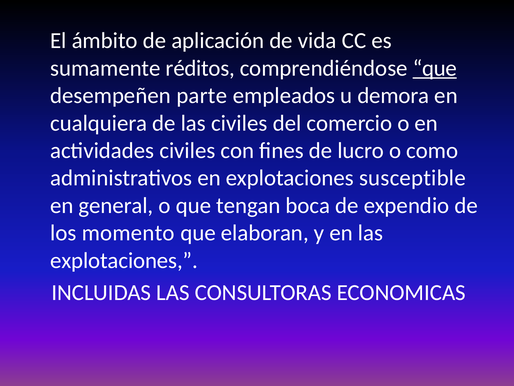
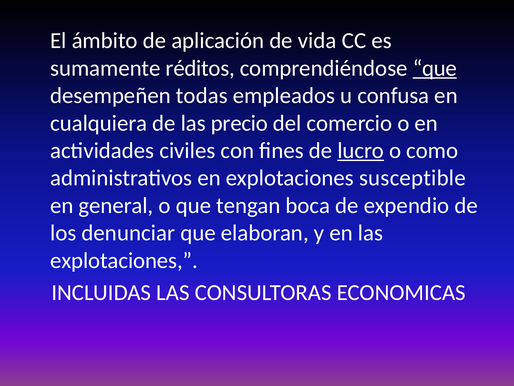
parte: parte -> todas (202, 96)
demora: demora -> confusa (393, 96)
las civiles: civiles -> precio (239, 123)
lucro underline: none -> present (361, 150)
momento: momento -> denunciar (128, 233)
